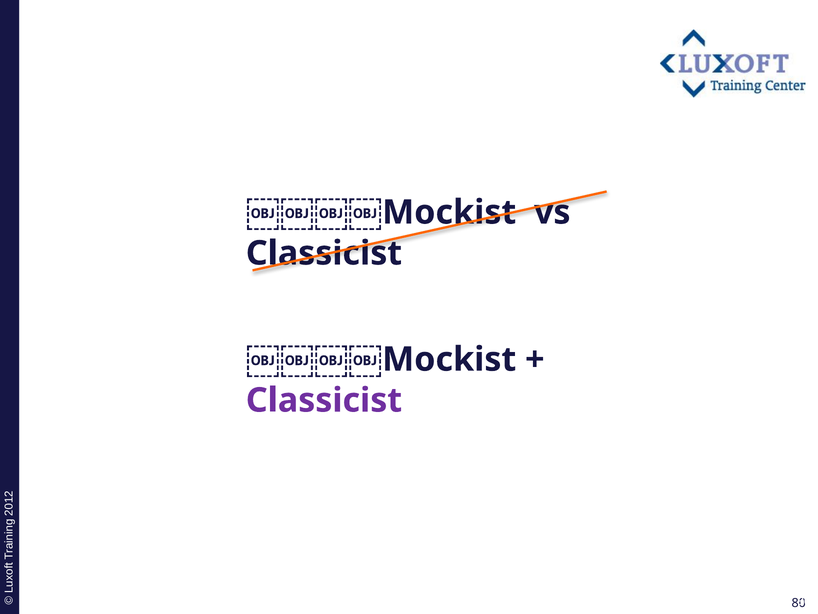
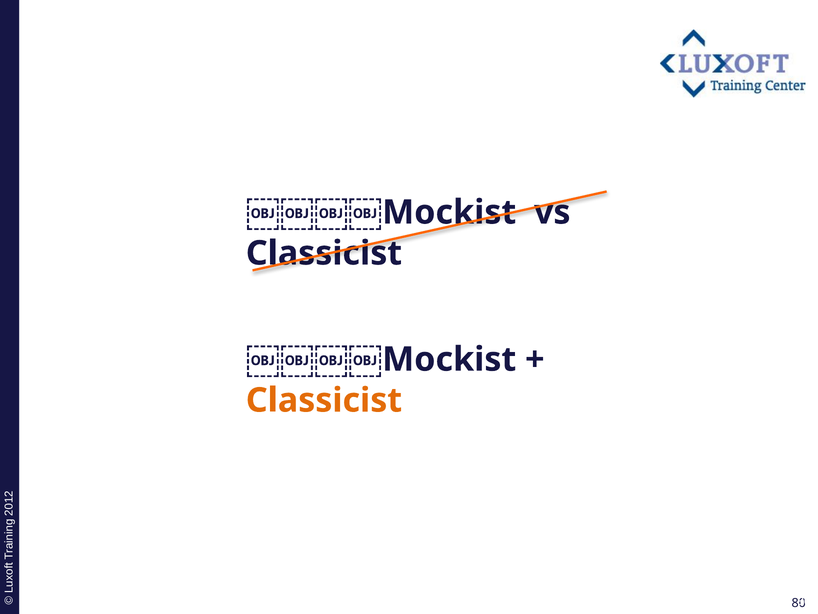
Classicist colour: purple -> orange (324, 400)
